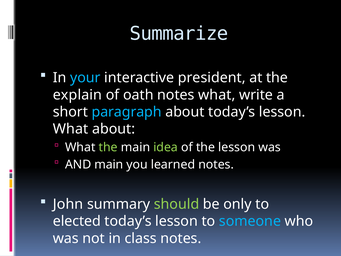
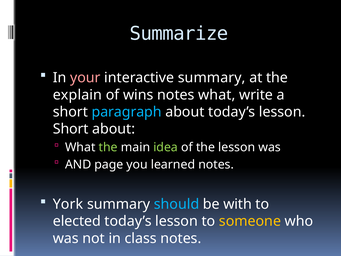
your colour: light blue -> pink (85, 78)
interactive president: president -> summary (212, 78)
oath: oath -> wins (138, 95)
What: What -> Short (71, 129)
AND main: main -> page (109, 164)
John: John -> York (68, 204)
should colour: light green -> light blue (177, 204)
only: only -> with (238, 204)
someone colour: light blue -> yellow (250, 221)
